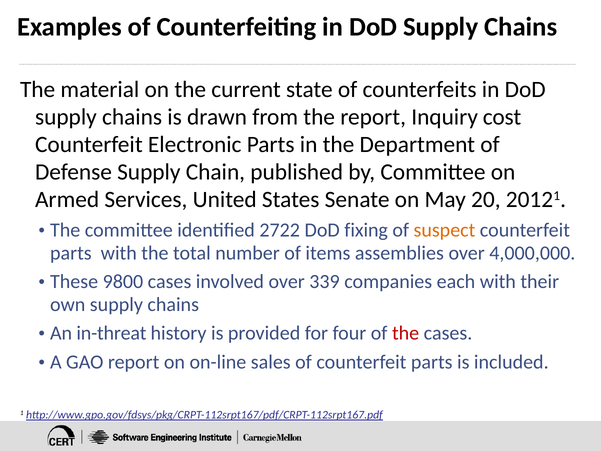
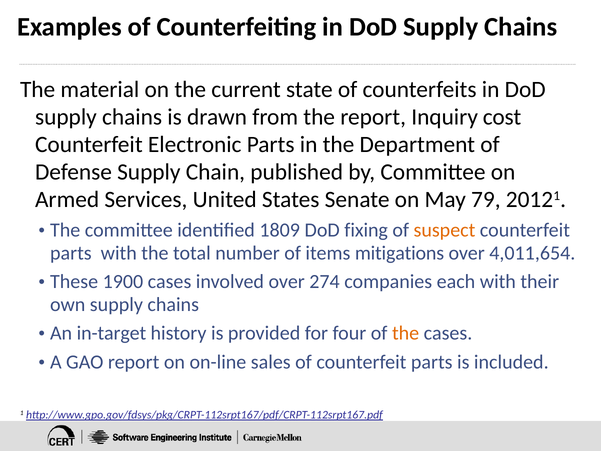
20: 20 -> 79 (486, 199)
2722: 2722 -> 1809 (280, 230)
assemblies: assemblies -> mitigations (400, 253)
4,000,000: 4,000,000 -> 4,011,654 (532, 253)
9800: 9800 -> 1900 (123, 282)
339: 339 -> 274 (325, 282)
in-threat: in-threat -> in-target (111, 333)
the colour: red -> orange (406, 333)
